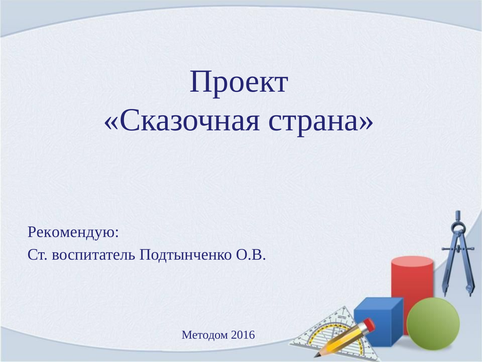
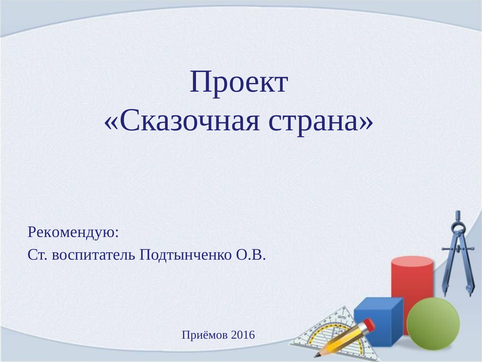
Методом: Методом -> Приёмов (205, 334)
